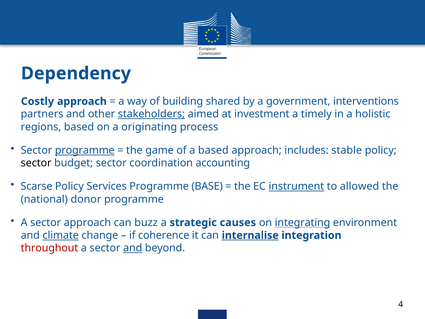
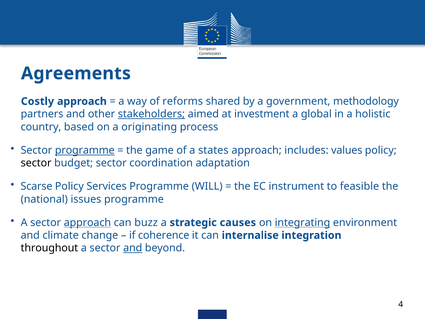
Dependency: Dependency -> Agreements (76, 73)
building: building -> reforms (183, 101)
interventions: interventions -> methodology (366, 101)
timely: timely -> global (316, 114)
regions: regions -> country (41, 127)
a based: based -> states (213, 150)
stable: stable -> values (347, 150)
accounting: accounting -> adaptation (223, 163)
BASE: BASE -> WILL (207, 186)
instrument underline: present -> none (296, 186)
allowed: allowed -> feasible (359, 186)
donor: donor -> issues (86, 199)
approach underline: none -> present (87, 222)
climate underline: present -> none (61, 235)
internalise underline: present -> none (250, 235)
throughout colour: red -> black (49, 248)
